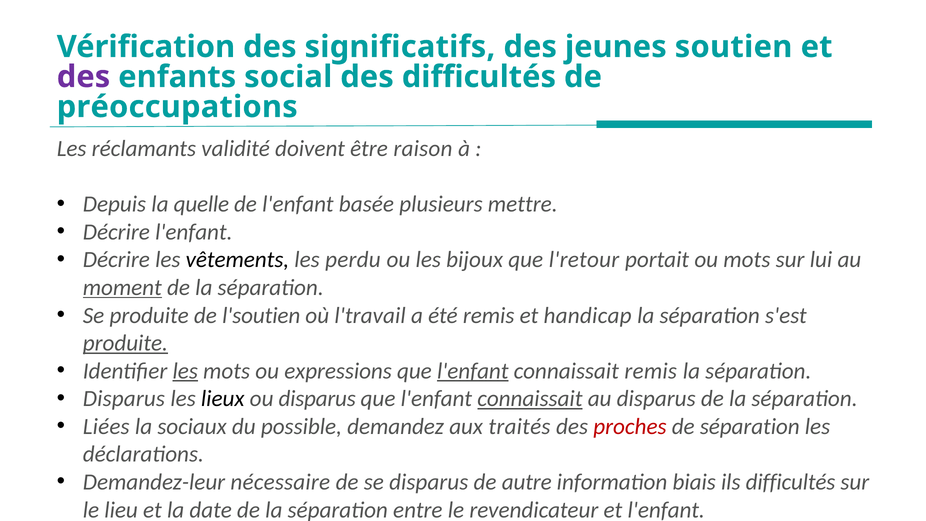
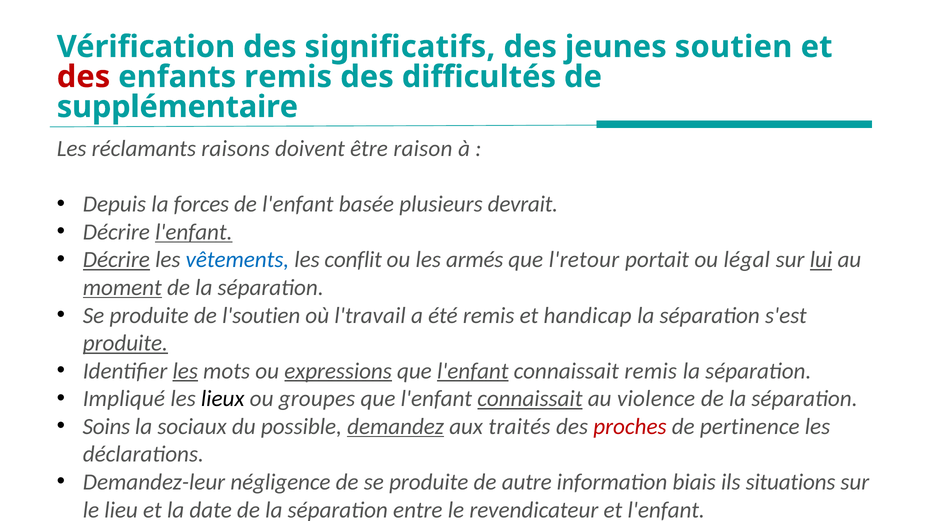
des colour: purple -> red (83, 77)
enfants social: social -> remis (288, 77)
préoccupations: préoccupations -> supplémentaire (177, 107)
validité: validité -> raisons (235, 149)
quelle: quelle -> forces (201, 204)
mettre: mettre -> devrait (523, 204)
l'enfant underline: none -> present (194, 232)
Décrire underline: none -> present (116, 260)
vêtements colour: black -> blue (237, 260)
perdu: perdu -> conflit (353, 260)
bijoux: bijoux -> armés (475, 260)
ou mots: mots -> légal (747, 260)
lui underline: none -> present (821, 260)
expressions underline: none -> present (338, 371)
Disparus: Disparus -> Impliqué (124, 399)
ou disparus: disparus -> groupes (317, 399)
au disparus: disparus -> violence (656, 399)
Liées: Liées -> Soins (106, 426)
demandez underline: none -> present (396, 426)
de séparation: séparation -> pertinence (750, 426)
nécessaire: nécessaire -> négligence (280, 482)
de se disparus: disparus -> produite (429, 482)
ils difficultés: difficultés -> situations (791, 482)
